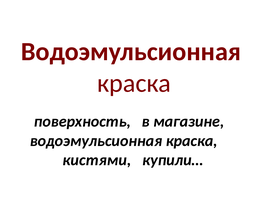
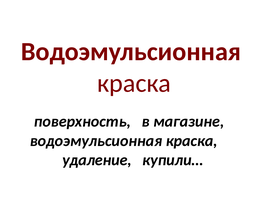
кистями: кистями -> удаление (97, 160)
